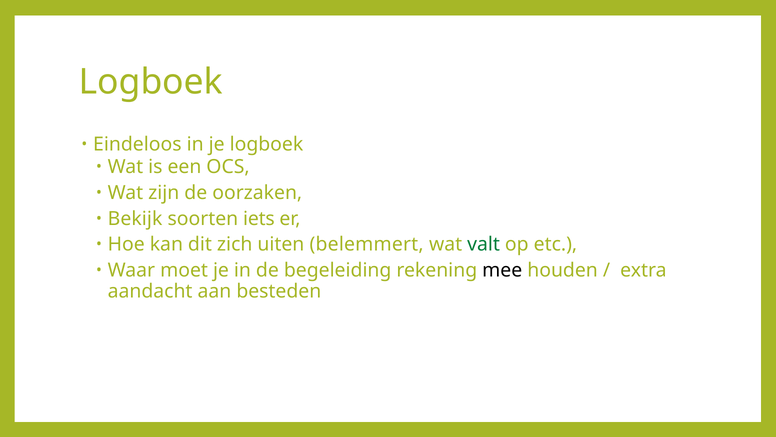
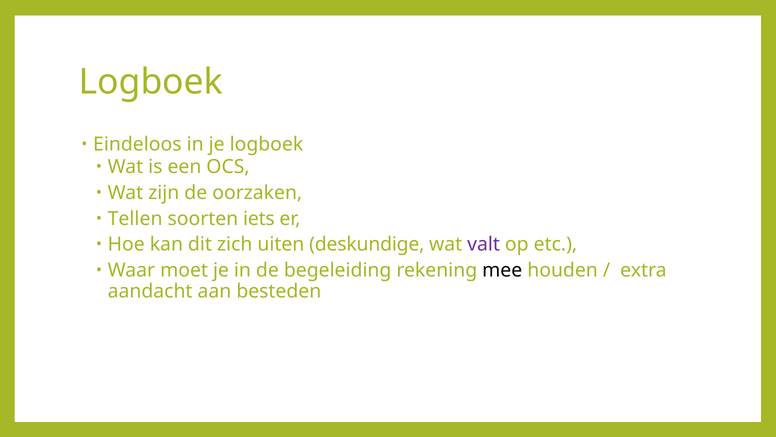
Bekijk: Bekijk -> Tellen (135, 218)
belemmert: belemmert -> deskundige (367, 244)
valt colour: green -> purple (484, 244)
